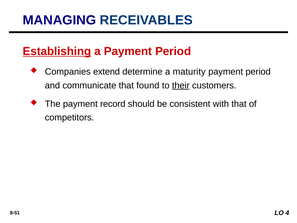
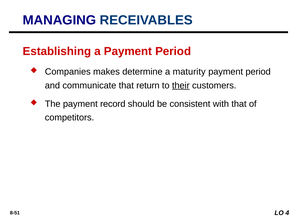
Establishing underline: present -> none (57, 51)
extend: extend -> makes (106, 72)
found: found -> return (148, 85)
